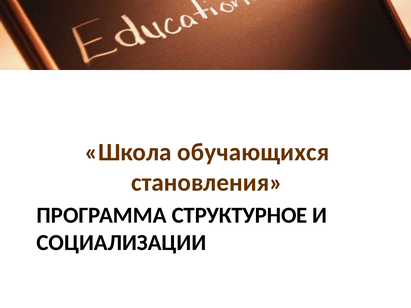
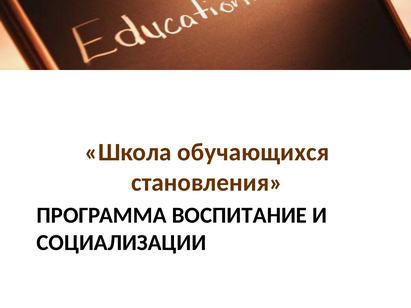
СТРУКТУРНОЕ: СТРУКТУРНОЕ -> ВОСПИТАНИЕ (239, 215)
